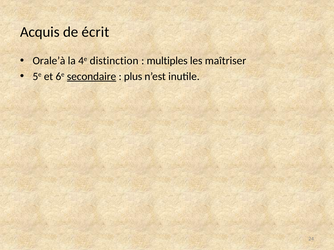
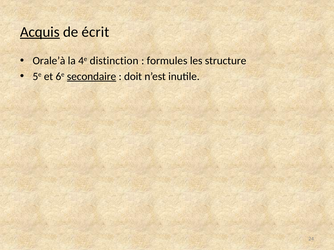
Acquis underline: none -> present (40, 32)
multiples: multiples -> formules (167, 61)
maîtriser: maîtriser -> structure (226, 61)
plus: plus -> doit (133, 76)
